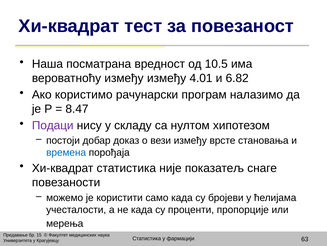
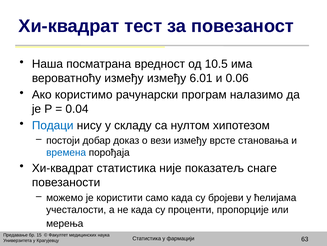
4.01: 4.01 -> 6.01 (201, 78)
6.82: 6.82 -> 0.06 (237, 78)
8.47: 8.47 -> 0.04 (77, 109)
Подаци colour: purple -> blue (53, 125)
